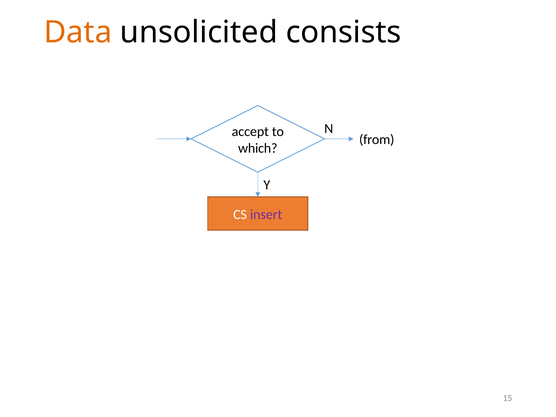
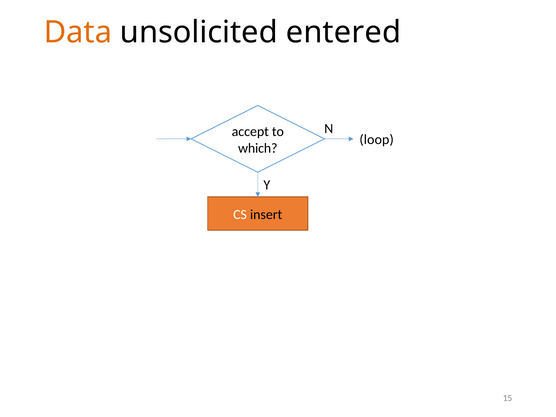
consists: consists -> entered (343, 32)
from: from -> loop (377, 140)
insert colour: purple -> black (266, 214)
